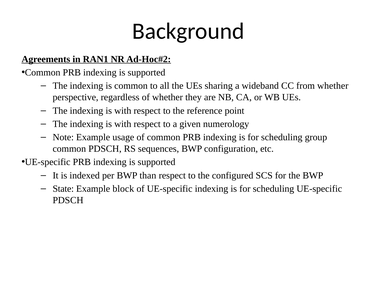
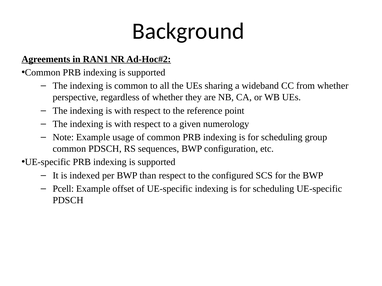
State: State -> Pcell (63, 189)
block: block -> offset (123, 189)
